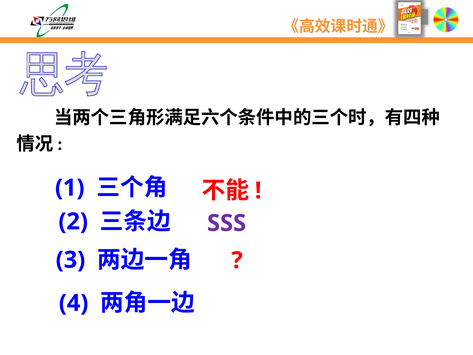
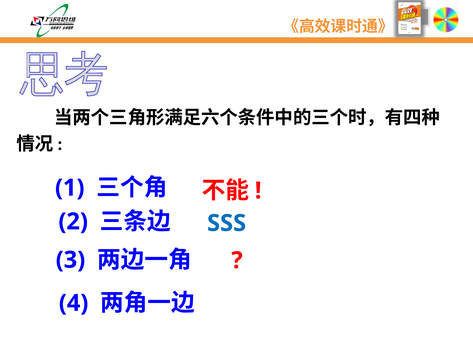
SSS colour: purple -> blue (227, 223)
